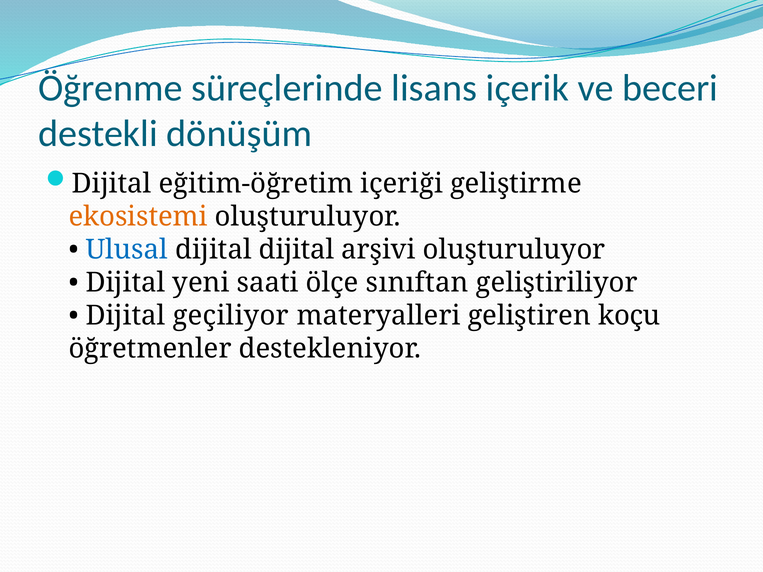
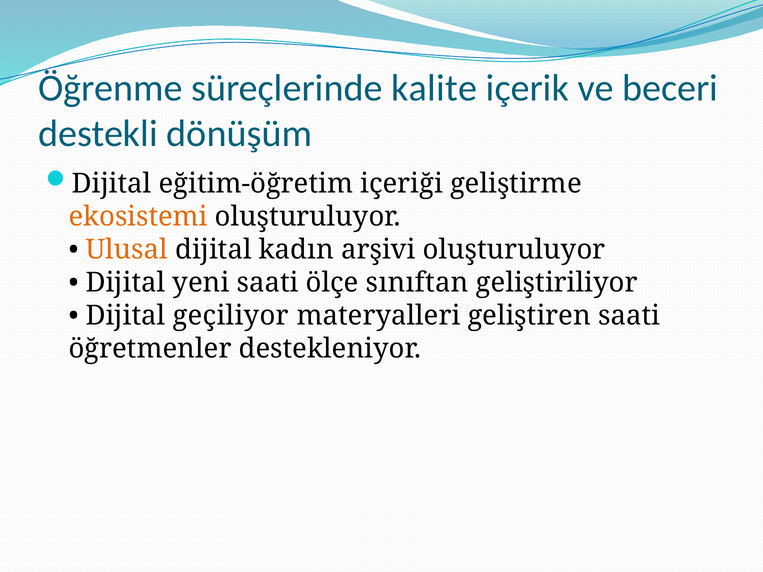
lisans: lisans -> kalite (434, 88)
Ulusal colour: blue -> orange (127, 250)
dijital dijital: dijital -> kadın (296, 250)
geliştiren koçu: koçu -> saati (629, 316)
